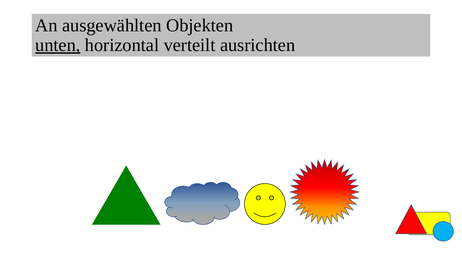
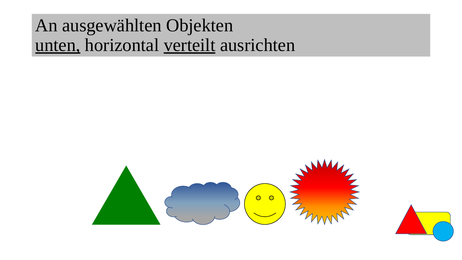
verteilt underline: none -> present (190, 45)
